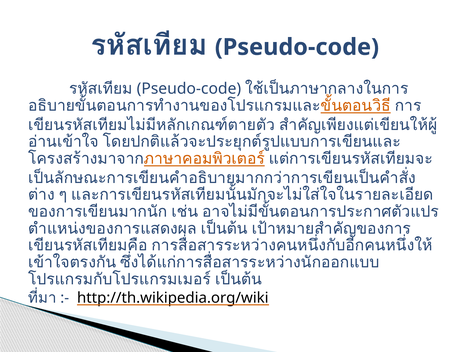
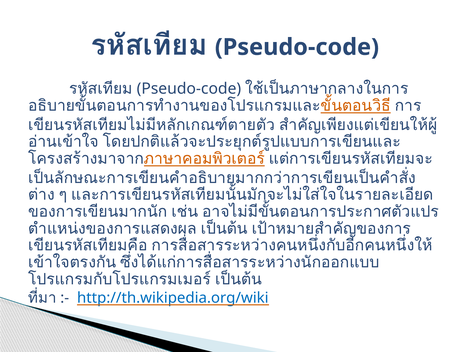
http://th.wikipedia.org/wiki colour: black -> blue (173, 298)
